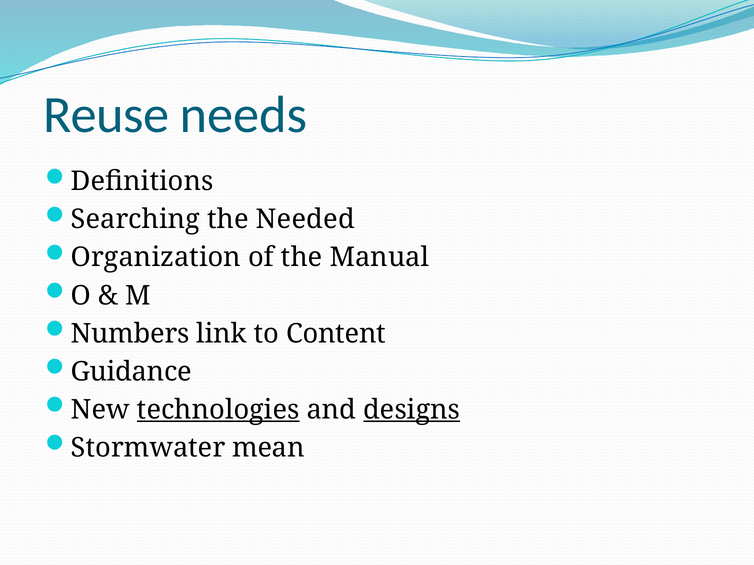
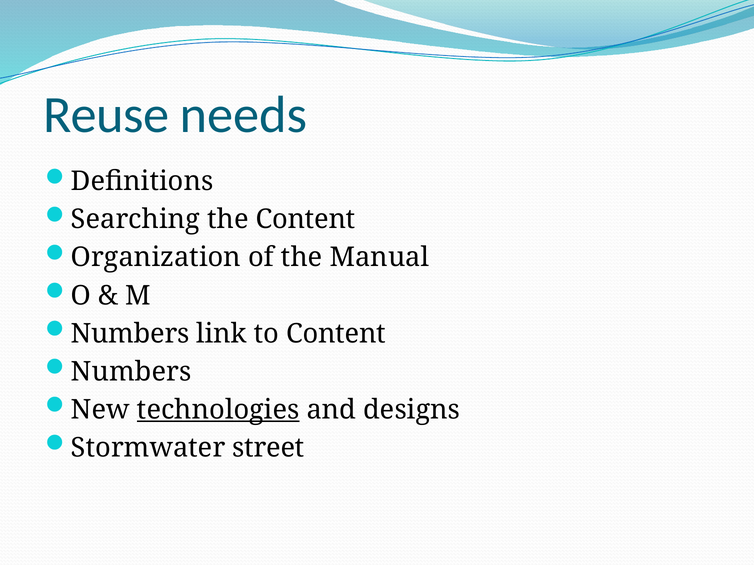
the Needed: Needed -> Content (306, 220)
Guidance: Guidance -> Numbers (131, 372)
designs underline: present -> none (412, 410)
mean: mean -> street (268, 448)
